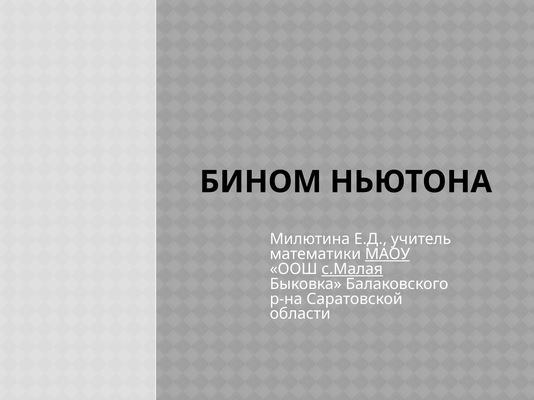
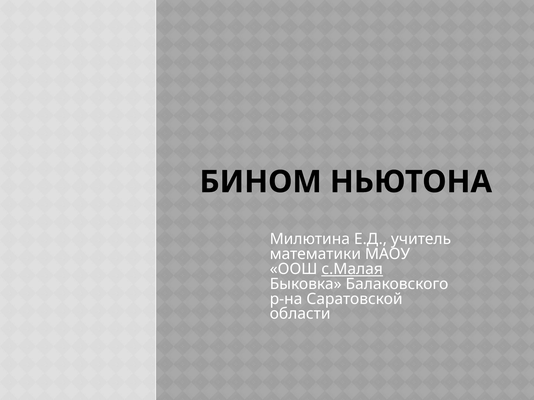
МАОУ underline: present -> none (387, 254)
